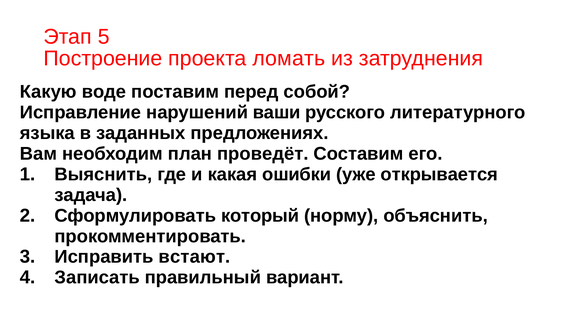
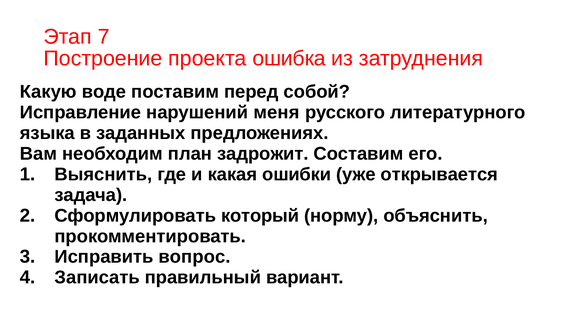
5: 5 -> 7 (104, 37)
ломать: ломать -> ошибка (289, 58)
ваши: ваши -> меня (276, 112)
проведёт: проведёт -> задрожит (263, 154)
встают: встают -> вопрос (195, 257)
